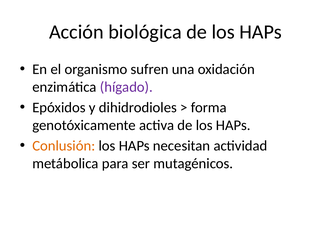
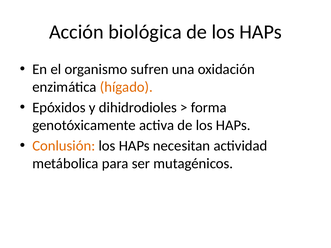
hígado colour: purple -> orange (126, 87)
